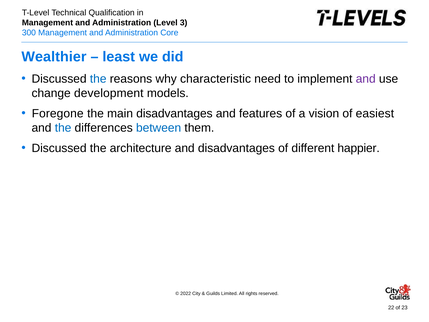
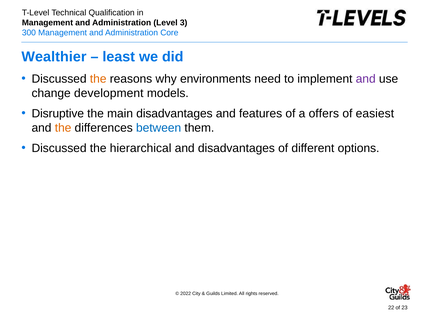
the colour: blue -> orange (98, 79)
characteristic: characteristic -> environments (216, 79)
Foregone: Foregone -> Disruptive (58, 113)
vision: vision -> offers (324, 113)
the colour: blue -> orange (63, 128)
architecture: architecture -> hierarchical (141, 148)
happier: happier -> options (359, 148)
